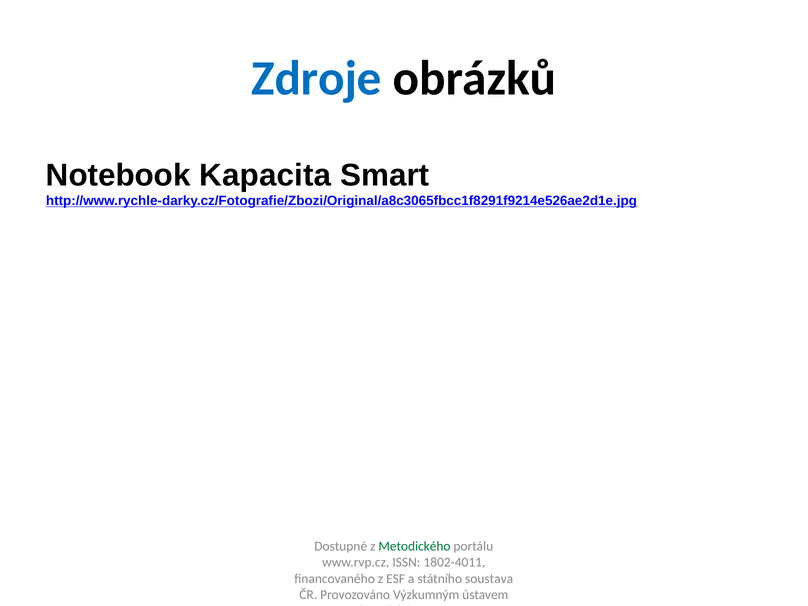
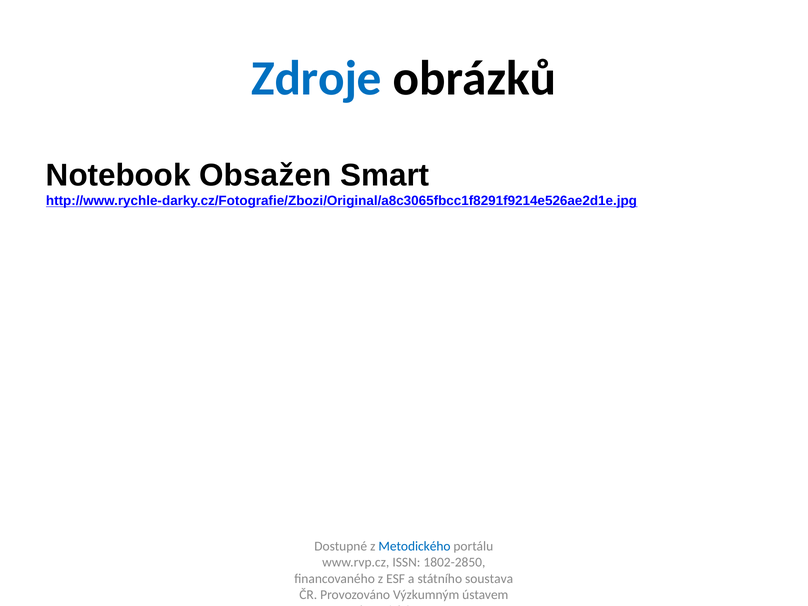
Kapacita: Kapacita -> Obsažen (265, 175)
Metodického colour: green -> blue (415, 546)
1802-4011: 1802-4011 -> 1802-2850 (454, 563)
